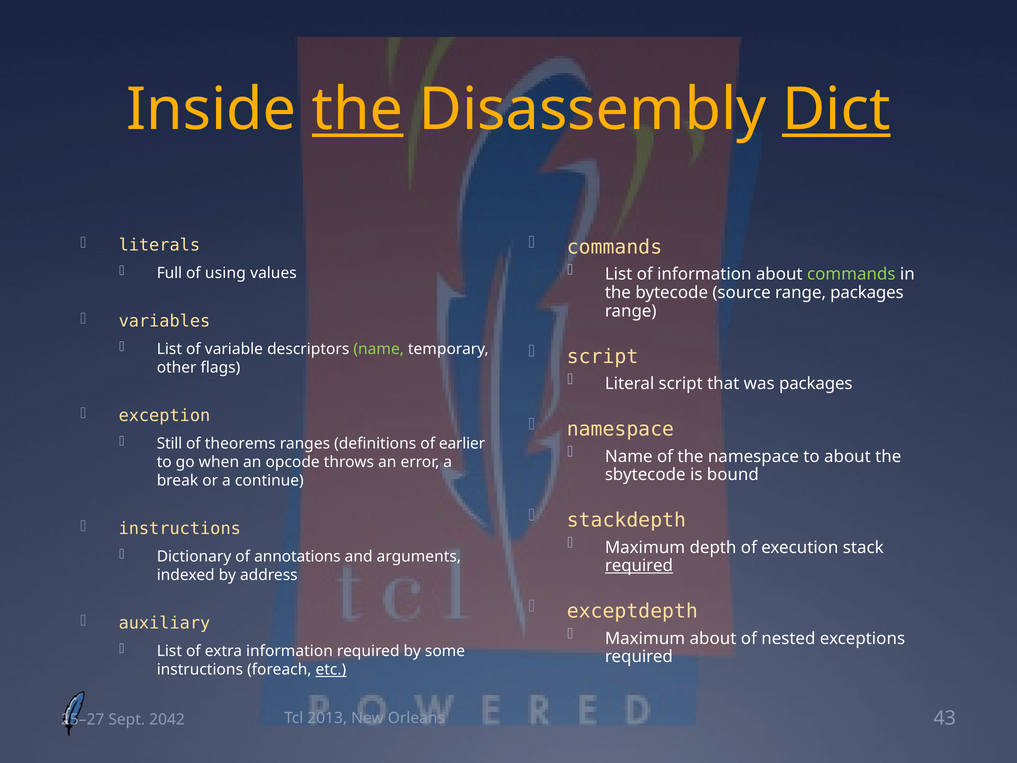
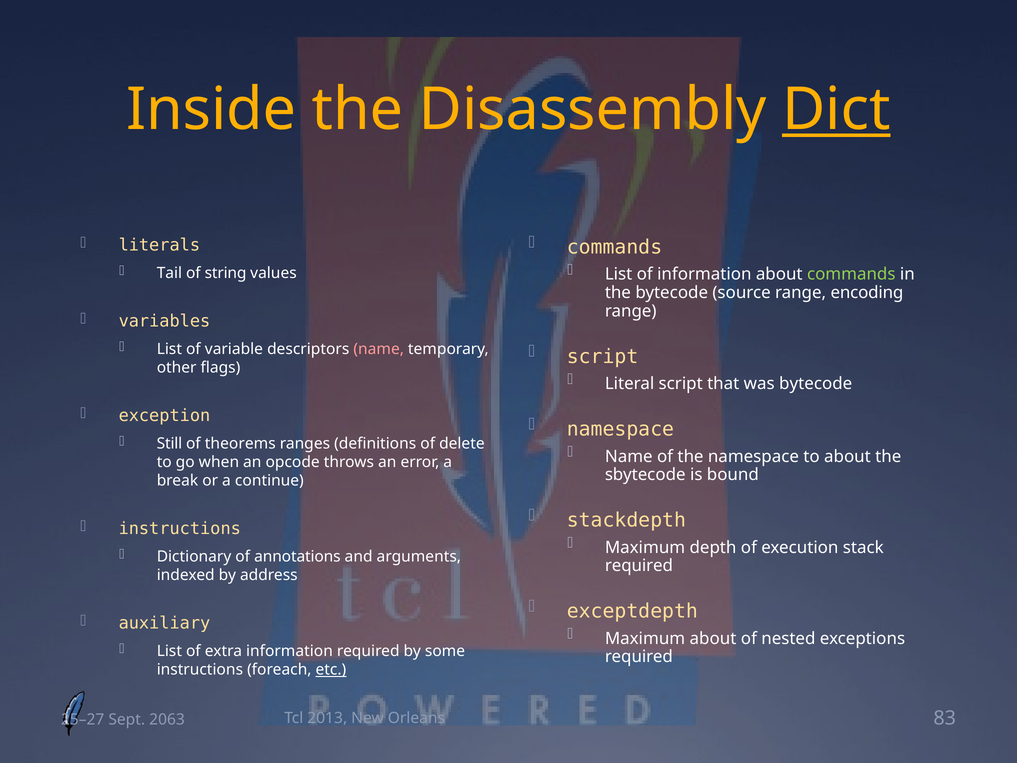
the underline: present -> none (358, 110)
Full: Full -> Tail (169, 273)
using: using -> string (226, 273)
range packages: packages -> encoding (867, 293)
name colour: light green -> pink (379, 349)
was packages: packages -> bytecode (816, 384)
earlier: earlier -> delete (462, 443)
required underline: present -> none (639, 566)
43: 43 -> 83 (945, 718)
2042: 2042 -> 2063 (167, 719)
